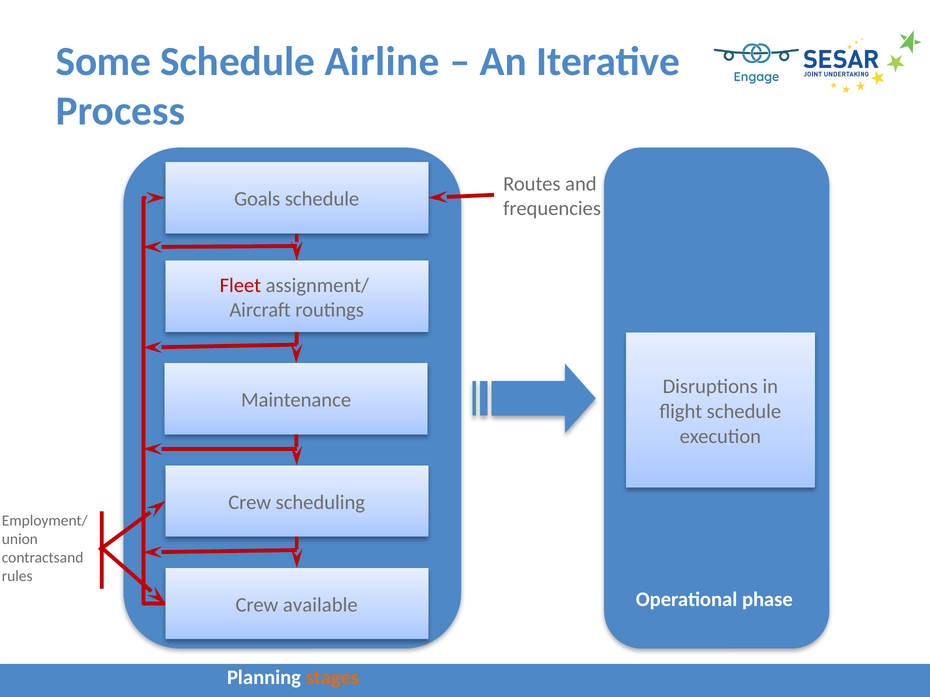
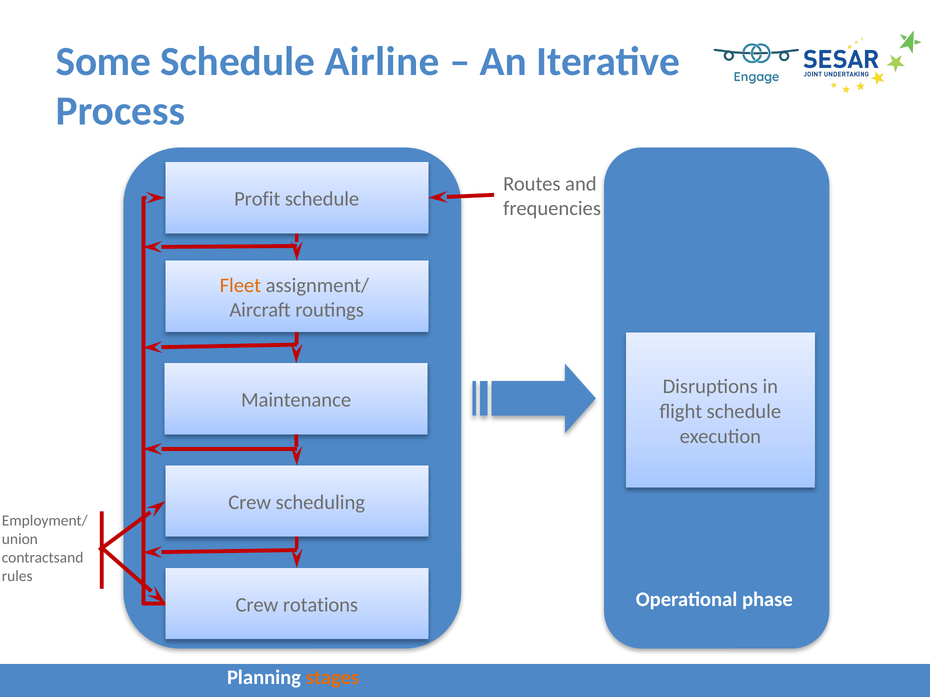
Goals: Goals -> Profit (257, 199)
Fleet colour: red -> orange (240, 286)
available: available -> rotations (320, 605)
